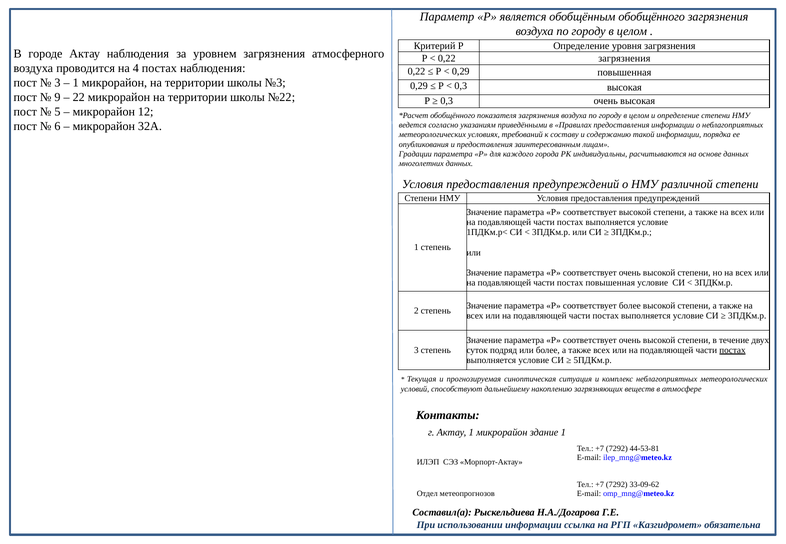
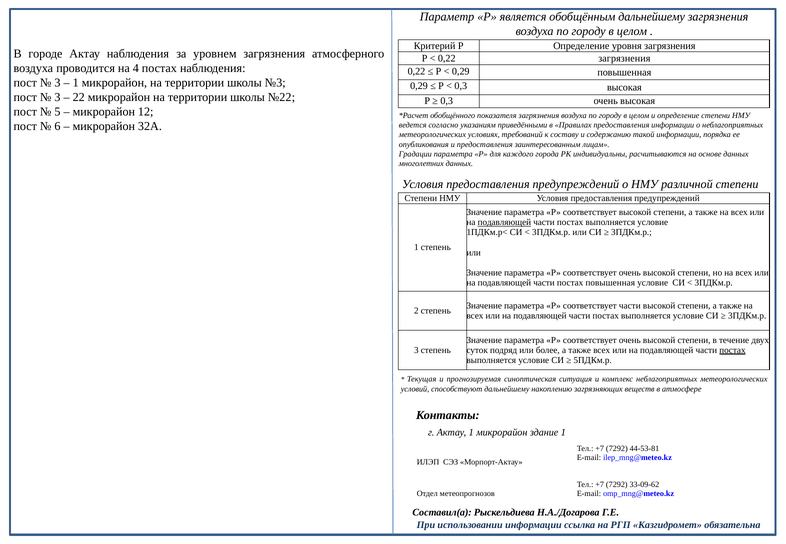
обобщённым обобщённого: обобщённого -> дальнейшему (652, 17)
9: 9 -> 3 (58, 97)
подавляющей underline: none -> present (504, 222)
соответствует более: более -> части (630, 306)
